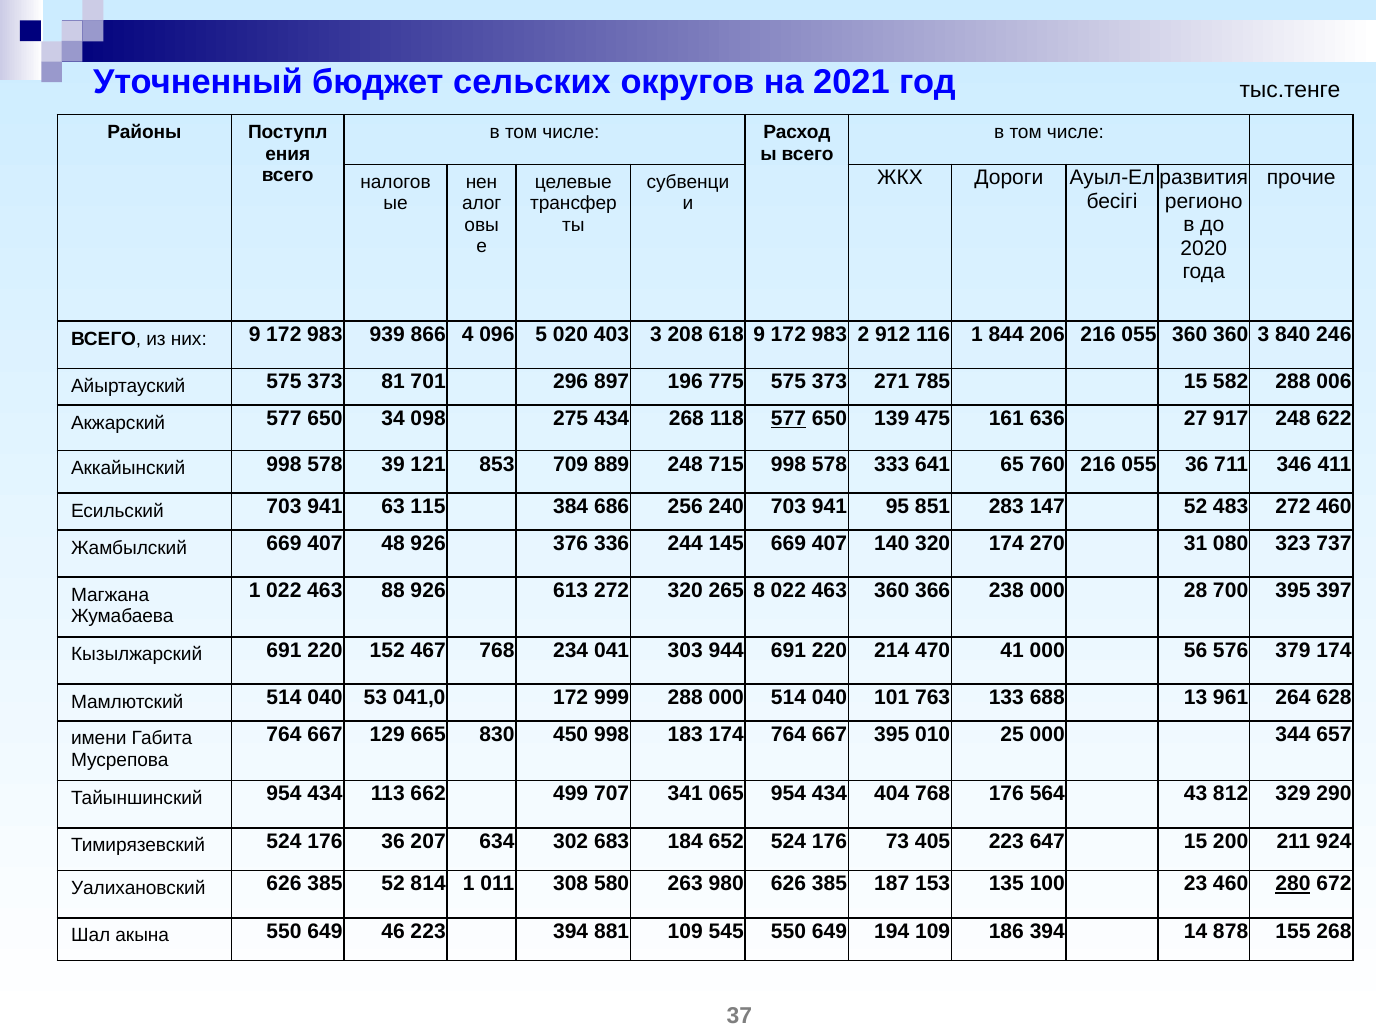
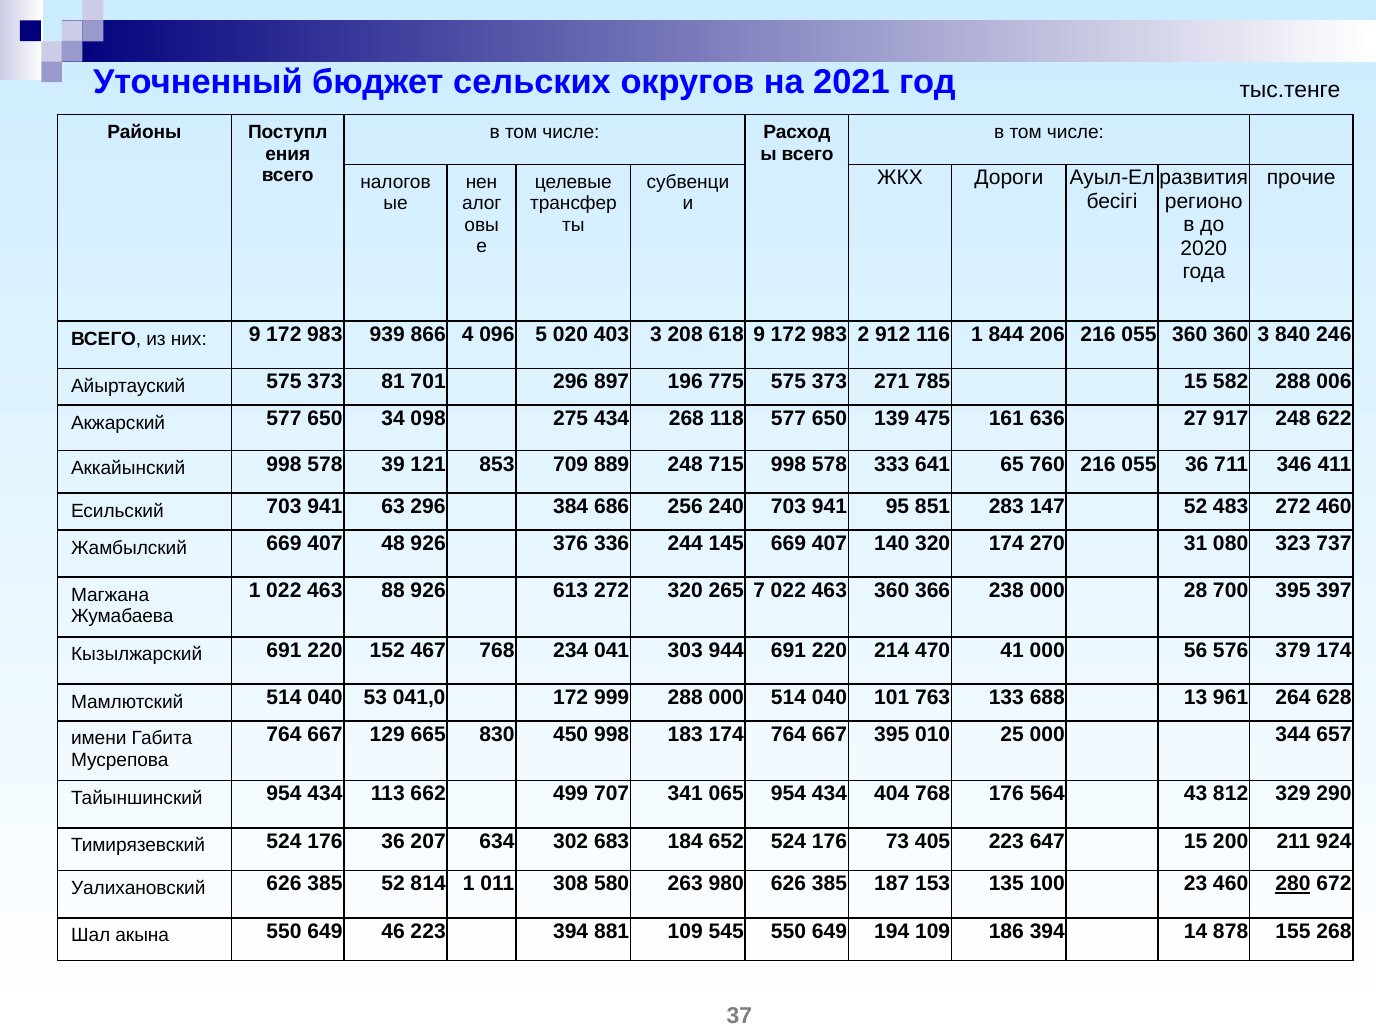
577 underline: present -> none (788, 419)
63 115: 115 -> 296 (428, 507)
8: 8 -> 7 (759, 591)
